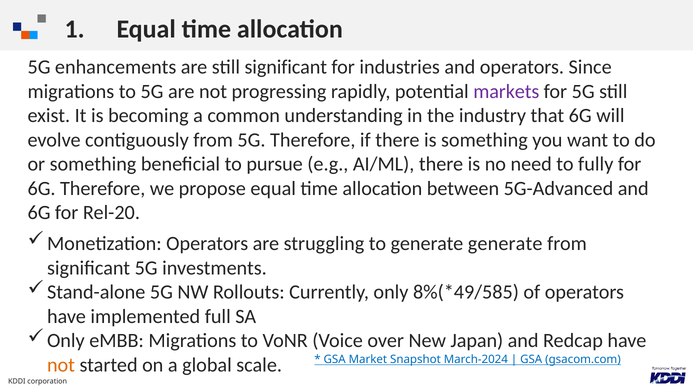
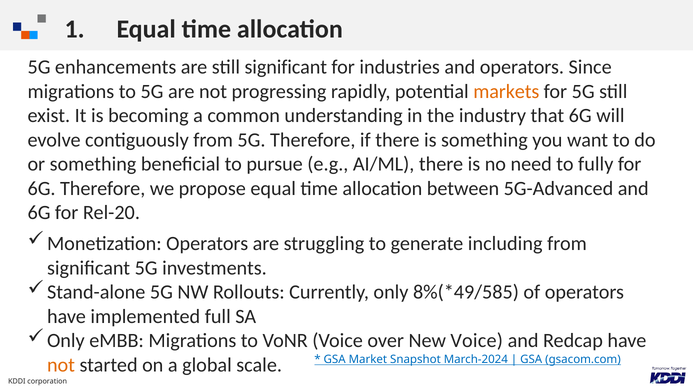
markets colour: purple -> orange (506, 91)
generate generate: generate -> including (505, 243)
New Japan: Japan -> Voice (477, 341)
